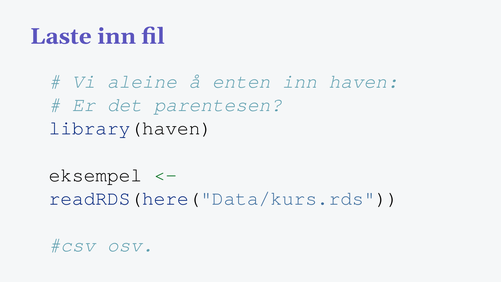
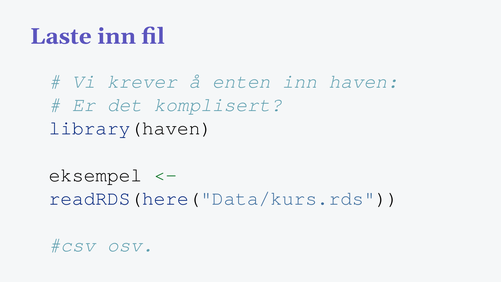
aleine: aleine -> krever (142, 81)
parentesen: parentesen -> komplisert (218, 105)
